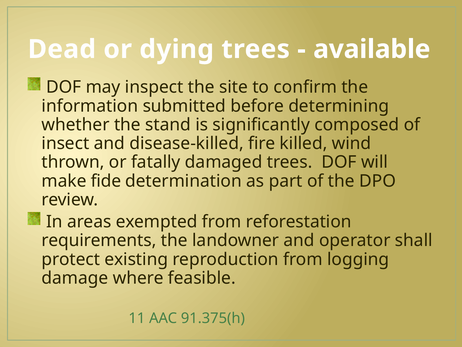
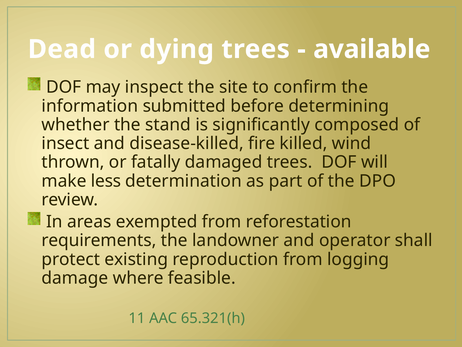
fide: fide -> less (106, 181)
91.375(h: 91.375(h -> 65.321(h (213, 318)
